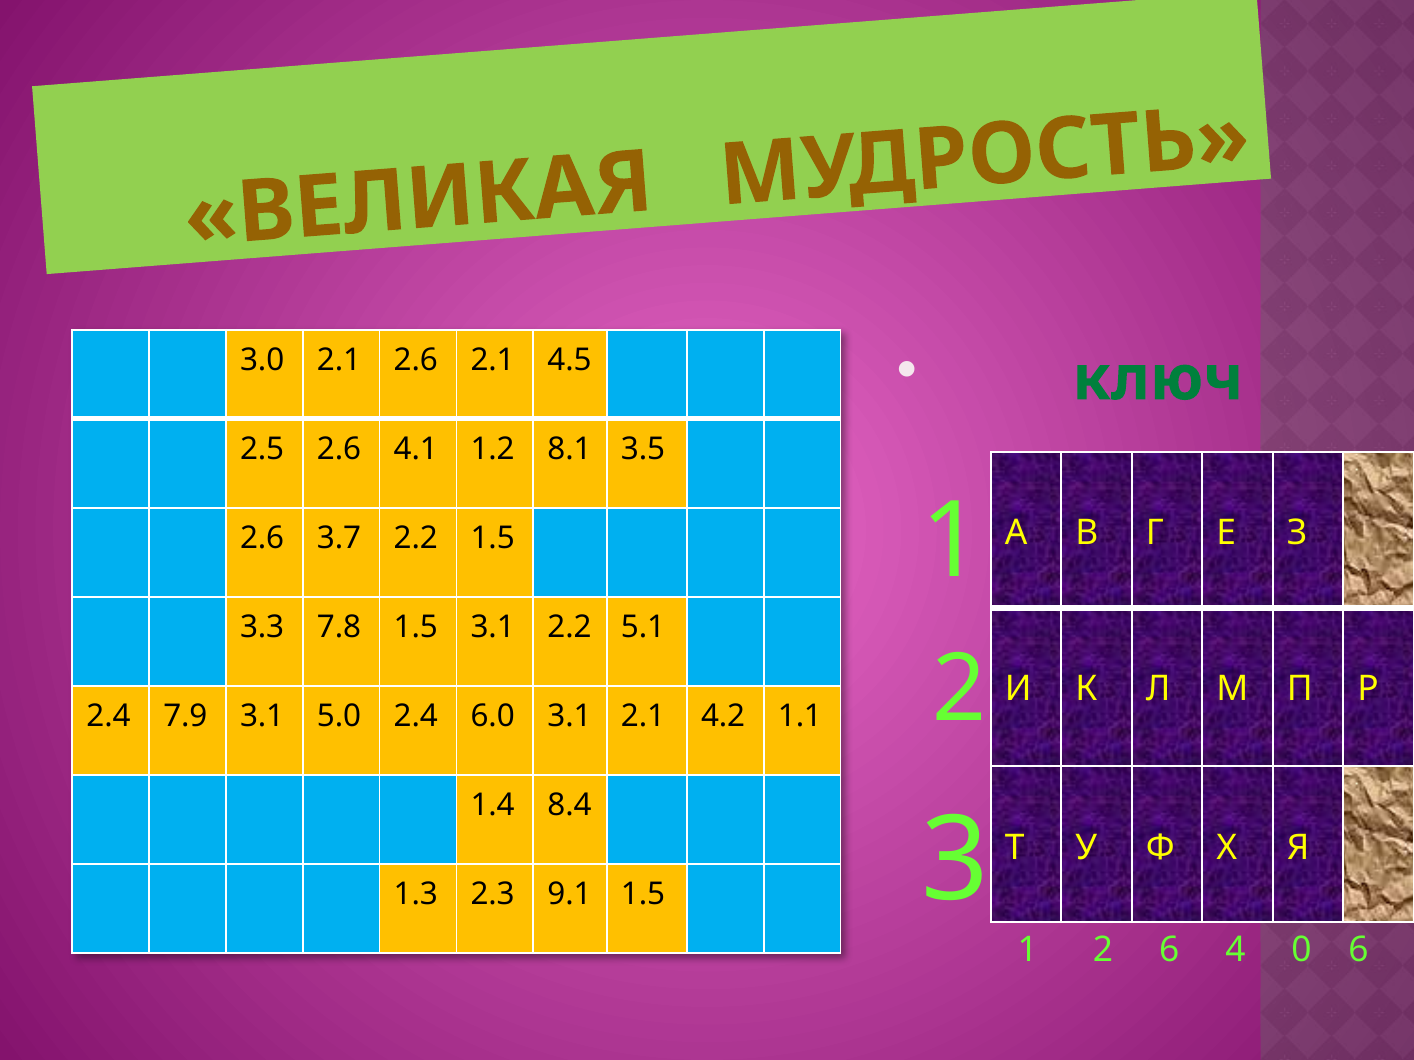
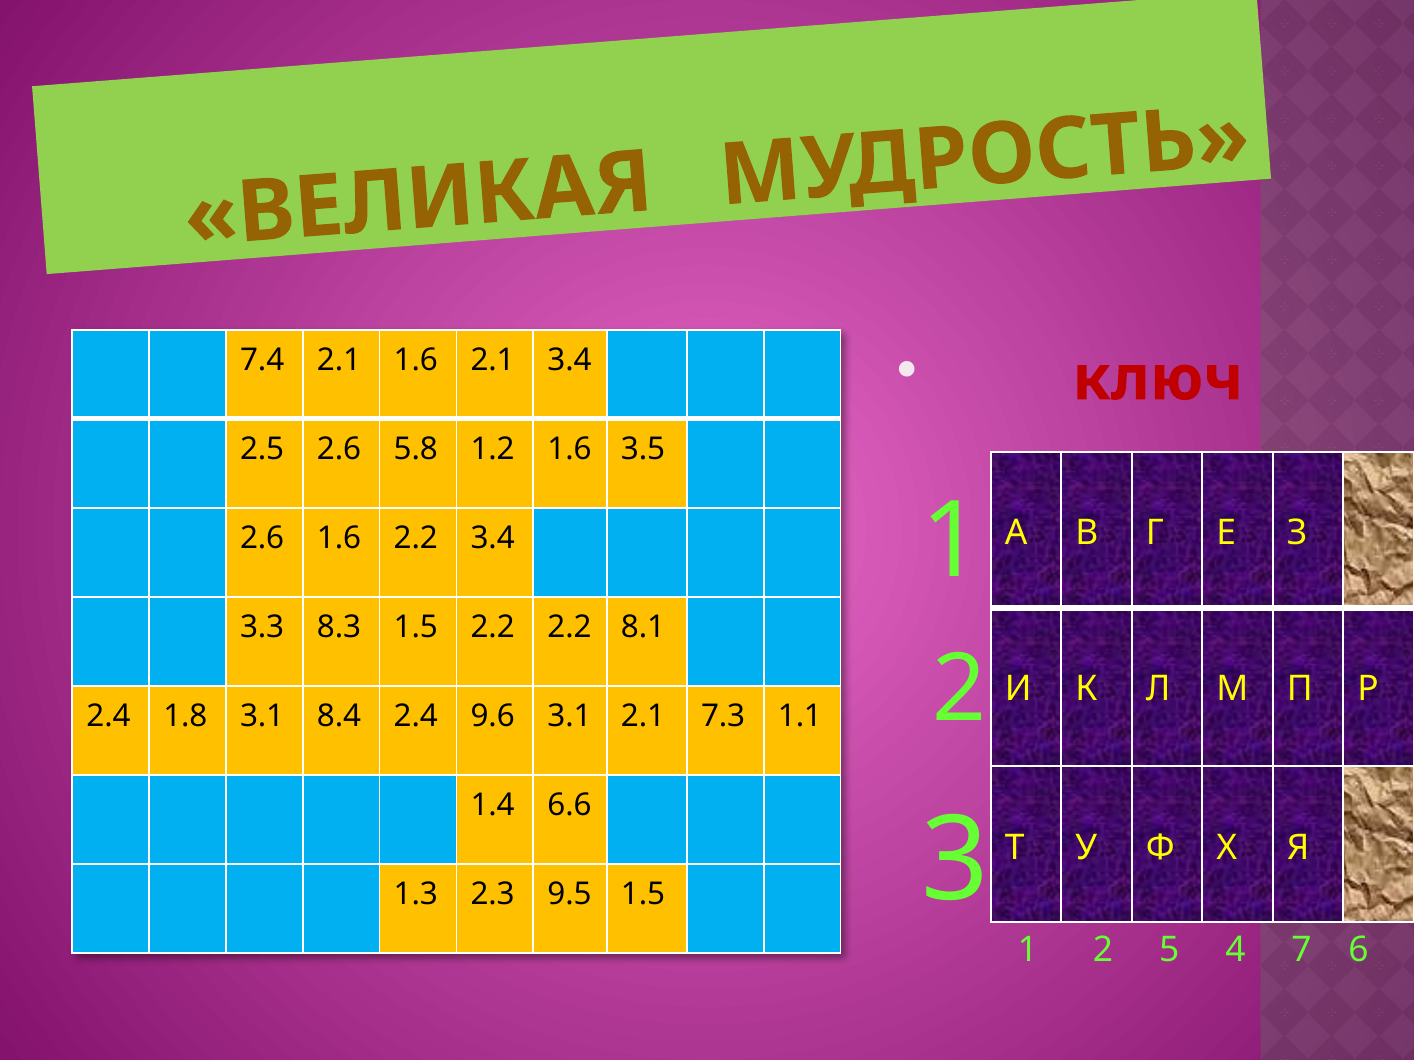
3.0: 3.0 -> 7.4 (262, 360)
2.1 2.6: 2.6 -> 1.6 (416, 360)
2.1 4.5: 4.5 -> 3.4 (569, 360)
ключ colour: green -> red (1158, 379)
4.1: 4.1 -> 5.8 (416, 449)
1.2 8.1: 8.1 -> 1.6 (569, 449)
2.6 3.7: 3.7 -> 1.6 (339, 538)
2.2 1.5: 1.5 -> 3.4 (493, 538)
7.8: 7.8 -> 8.3 (339, 627)
1.5 3.1: 3.1 -> 2.2 (493, 627)
5.1: 5.1 -> 8.1 (643, 627)
7.9: 7.9 -> 1.8 (185, 716)
5.0: 5.0 -> 8.4 (339, 716)
6.0: 6.0 -> 9.6 (493, 716)
4.2: 4.2 -> 7.3 (723, 716)
8.4: 8.4 -> 6.6 (569, 805)
9.1: 9.1 -> 9.5 (569, 894)
2 6: 6 -> 5 (1169, 951)
0: 0 -> 7 (1302, 951)
